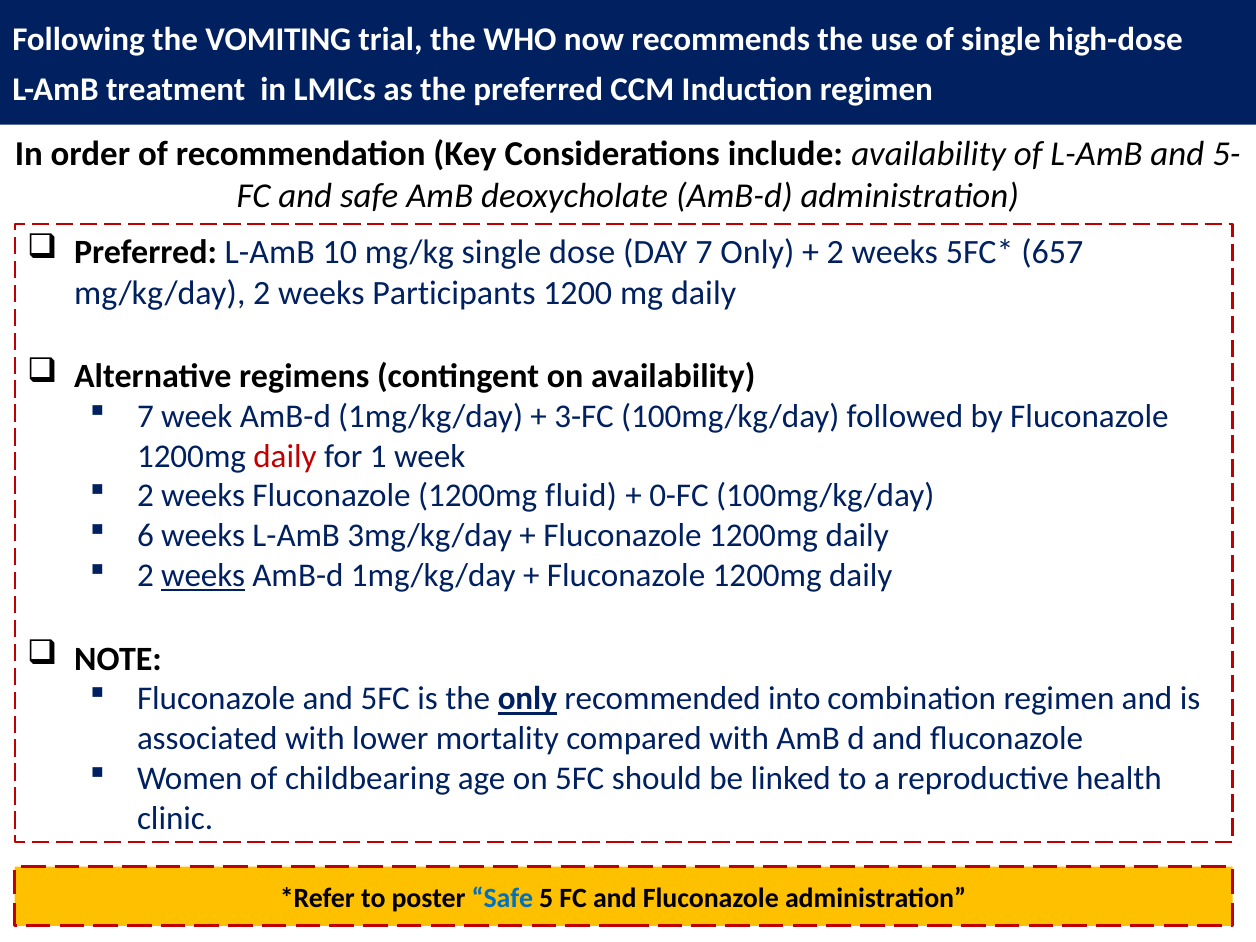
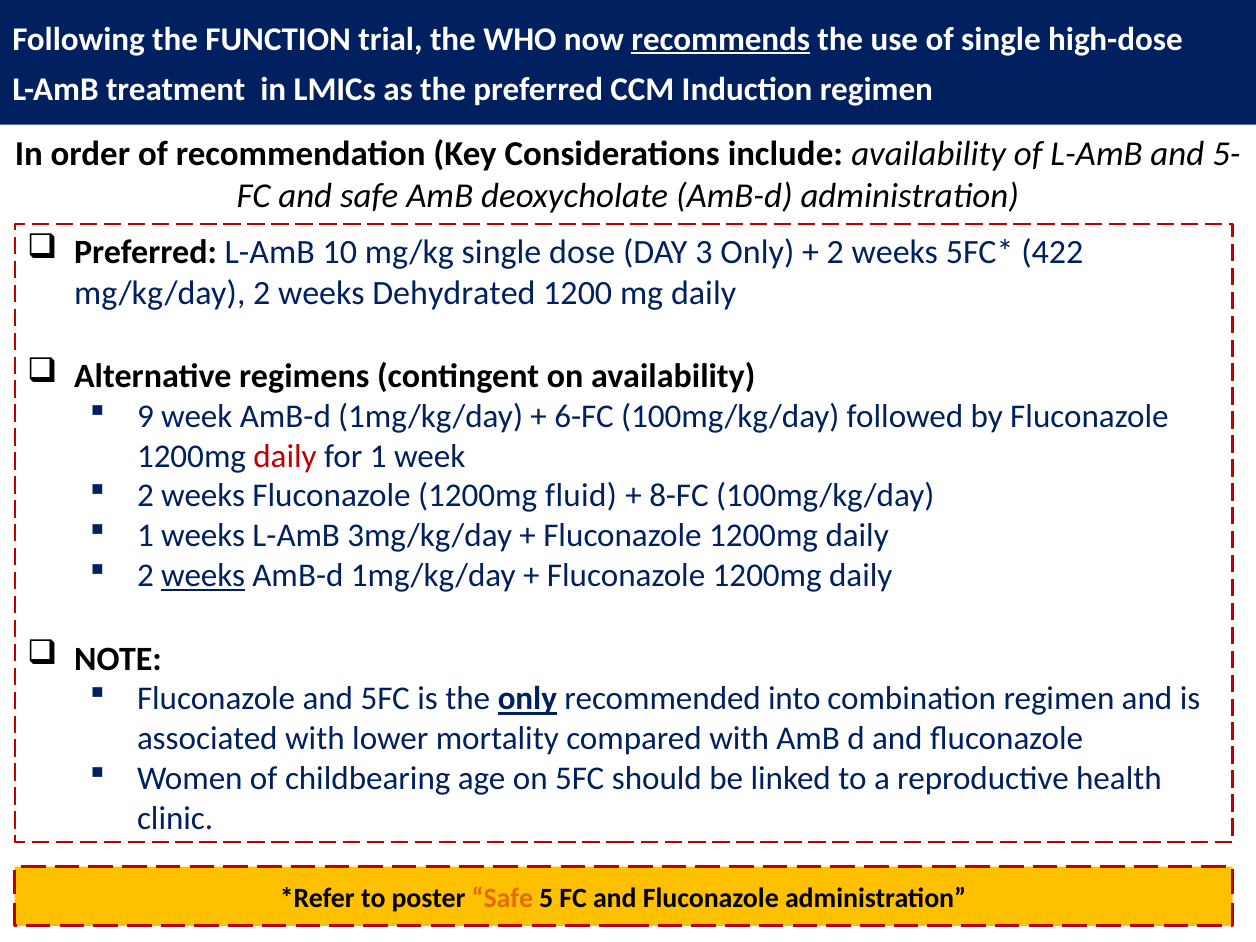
VOMITING: VOMITING -> FUNCTION (278, 39)
recommends underline: none -> present (721, 39)
DAY 7: 7 -> 3 (704, 253)
657: 657 -> 422 (1052, 253)
Participants: Participants -> Dehydrated (454, 294)
7: 7 -> 9 (145, 417)
3-FC: 3-FC -> 6-FC (584, 417)
0-FC: 0-FC -> 8-FC (679, 496)
6: 6 -> 1 (145, 536)
Safe colour: blue -> orange (502, 898)
